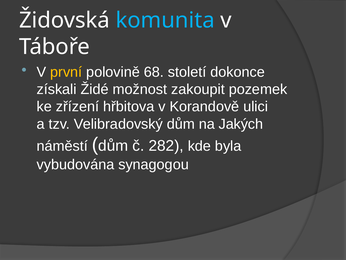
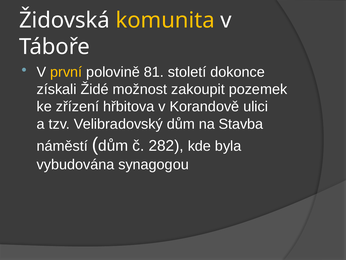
komunita colour: light blue -> yellow (165, 20)
68: 68 -> 81 (154, 72)
Jakých: Jakých -> Stavba (241, 124)
